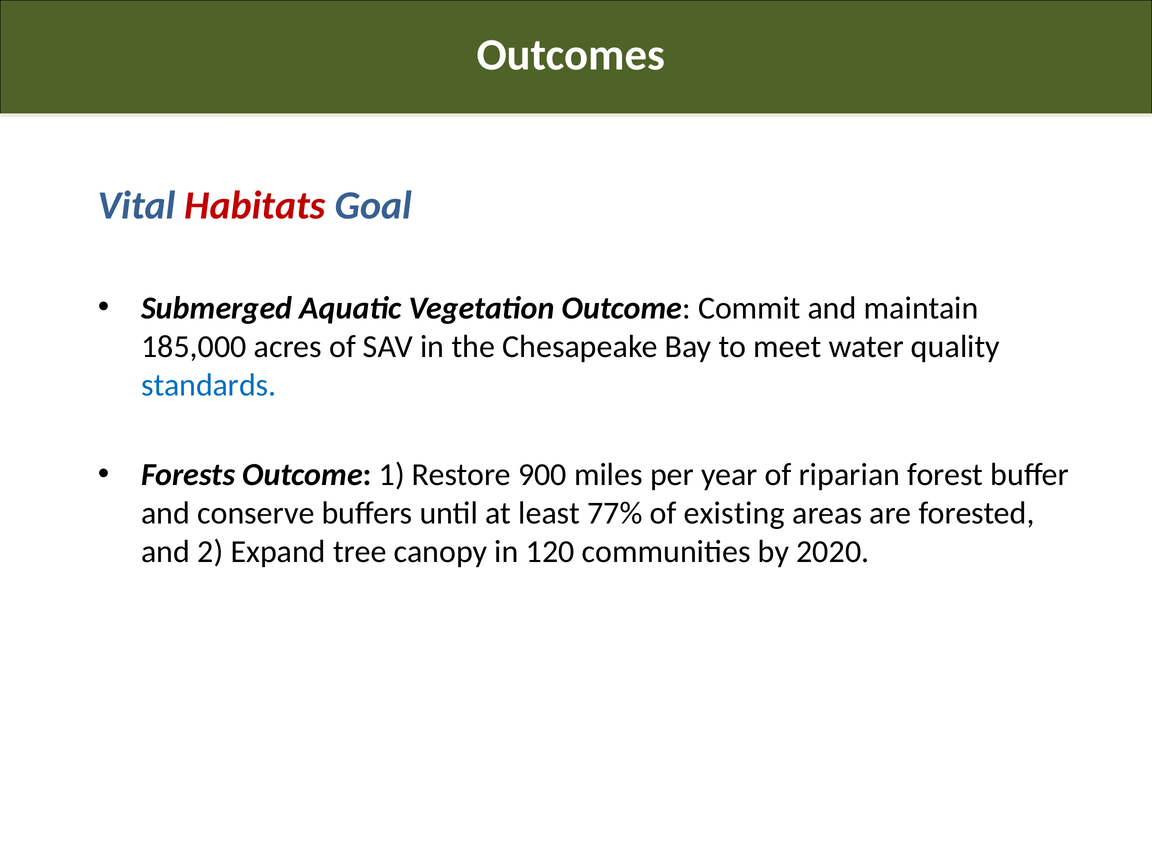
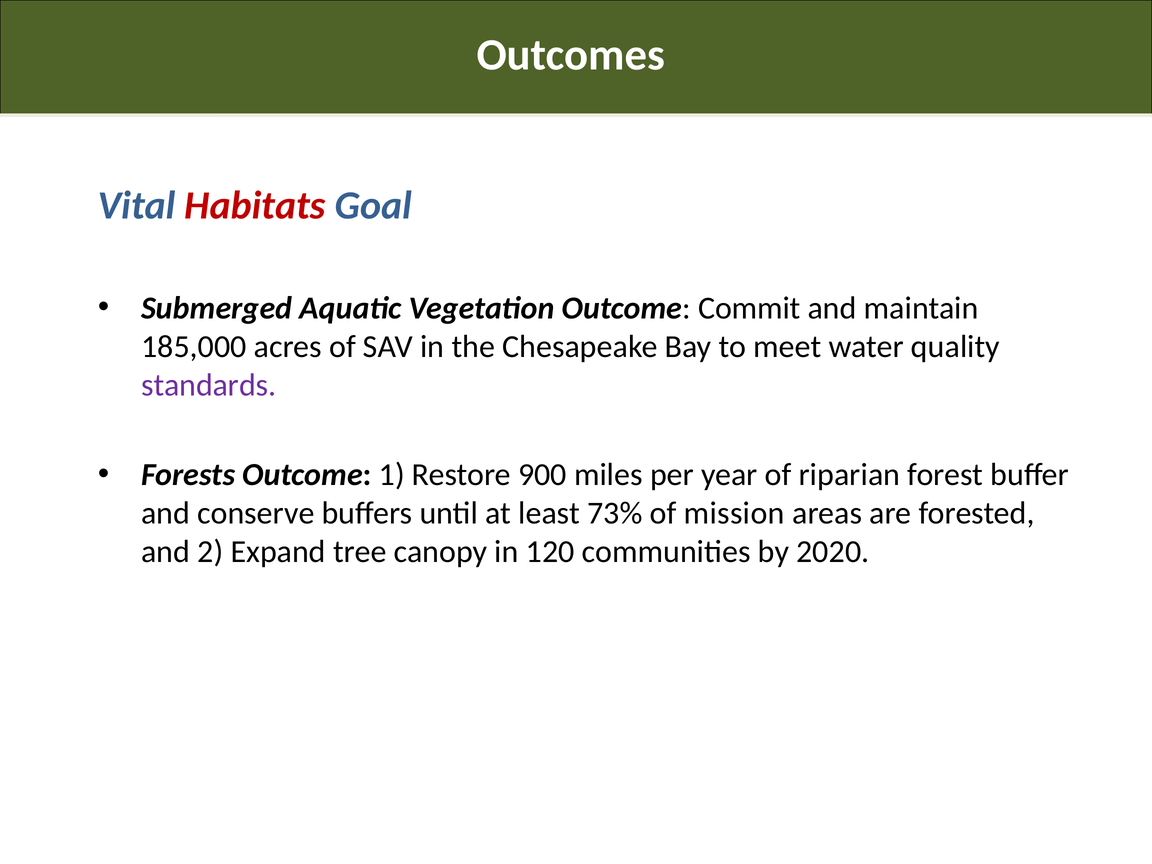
standards colour: blue -> purple (209, 385)
77%: 77% -> 73% (615, 513)
existing: existing -> mission (734, 513)
